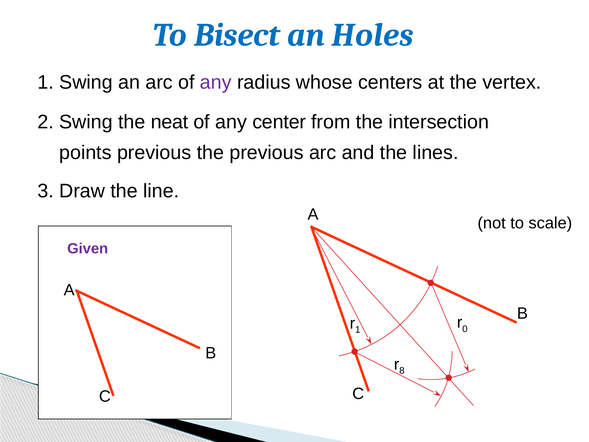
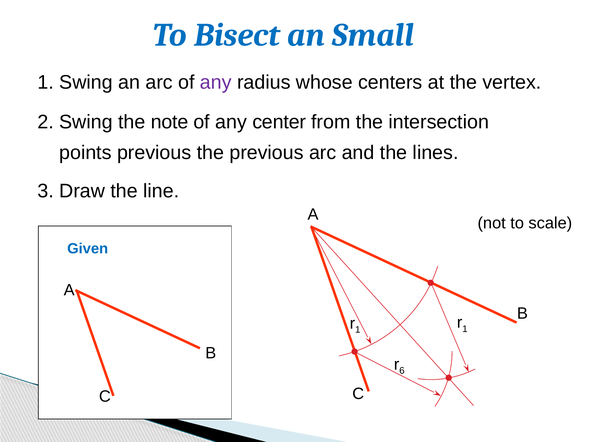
Holes: Holes -> Small (373, 35)
neat: neat -> note (170, 122)
Given colour: purple -> blue (88, 248)
0: 0 -> 1 (465, 329)
8: 8 -> 6 (402, 370)
